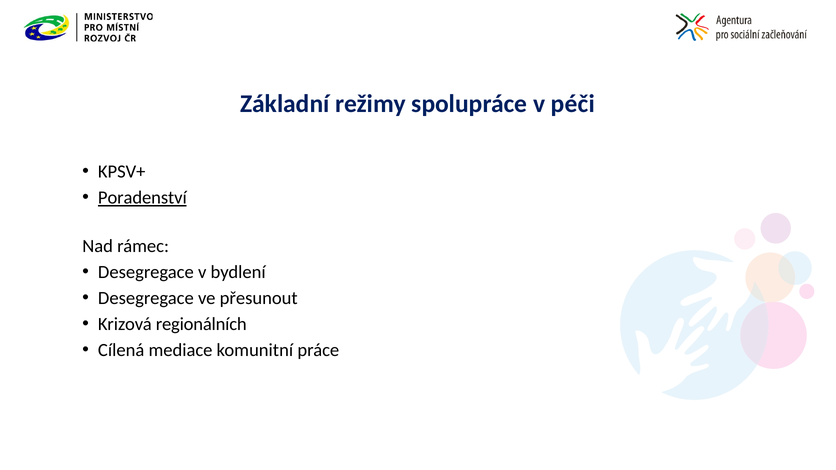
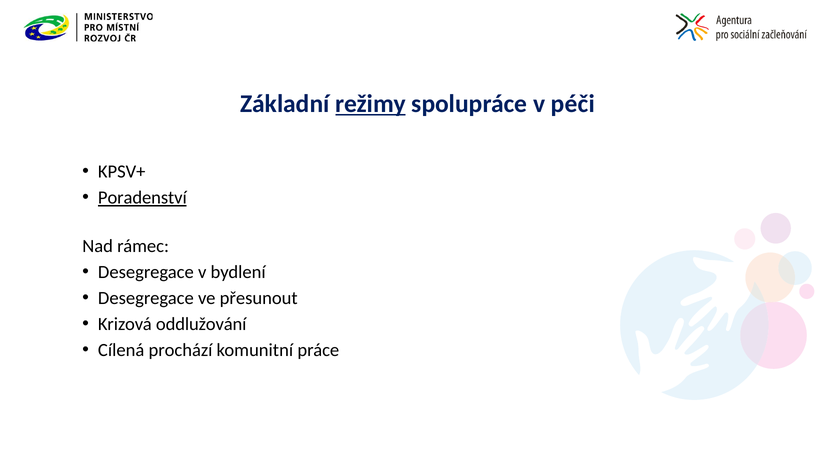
režimy underline: none -> present (371, 104)
regionálních: regionálních -> oddlužování (201, 324)
mediace: mediace -> prochází (180, 350)
